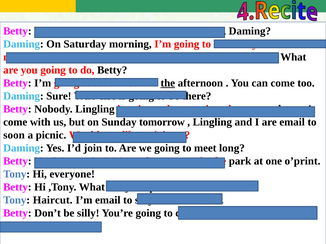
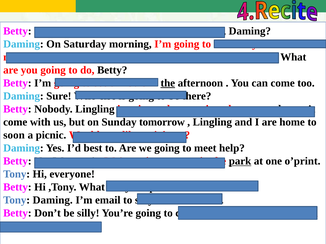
are email: email -> home (292, 122)
I’d join: join -> best (93, 148)
meet long: long -> help (232, 148)
park underline: none -> present (240, 161)
Tony Haircut: Haircut -> Daming (53, 201)
